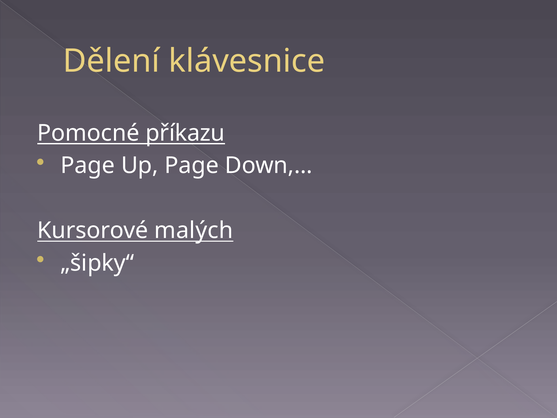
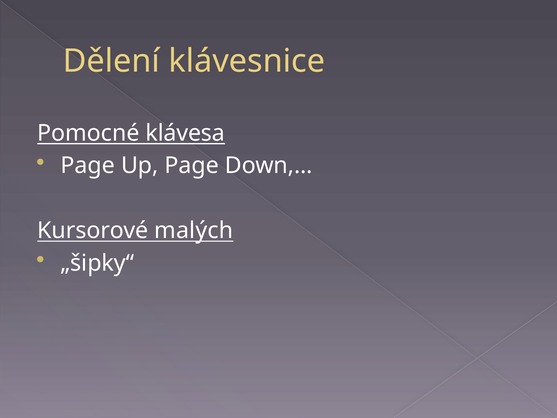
příkazu: příkazu -> klávesa (185, 133)
